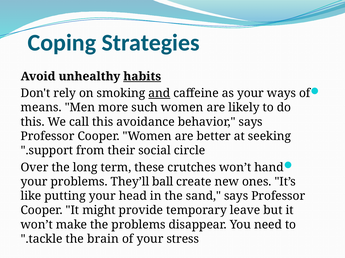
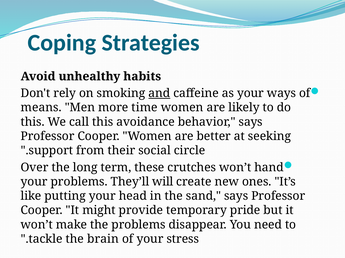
habits underline: present -> none (142, 77)
such: such -> time (145, 108)
ball: ball -> will (163, 182)
leave: leave -> pride (245, 211)
